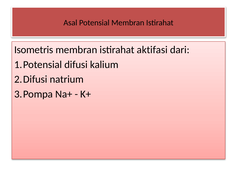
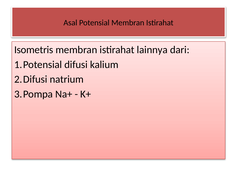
aktifasi: aktifasi -> lainnya (152, 50)
